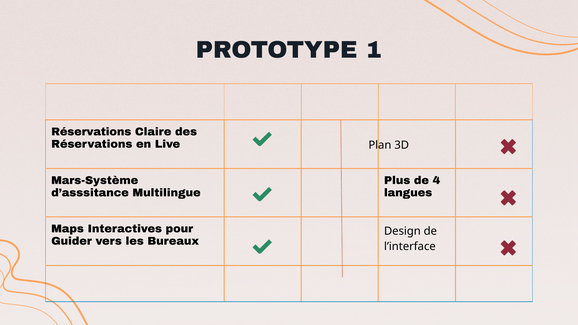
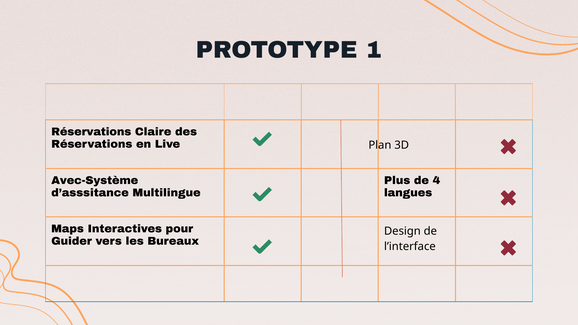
Mars-Système: Mars-Système -> Avec-Système (95, 180)
